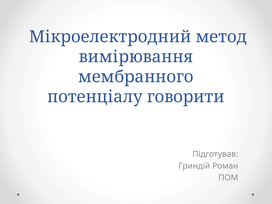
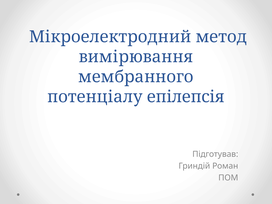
говорити: говорити -> епілепсія (186, 97)
